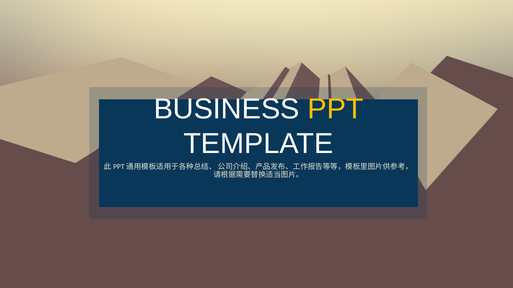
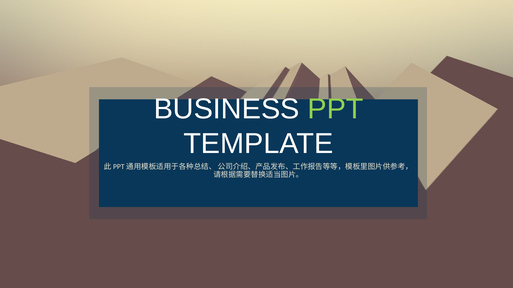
PPT colour: yellow -> light green (335, 109)
